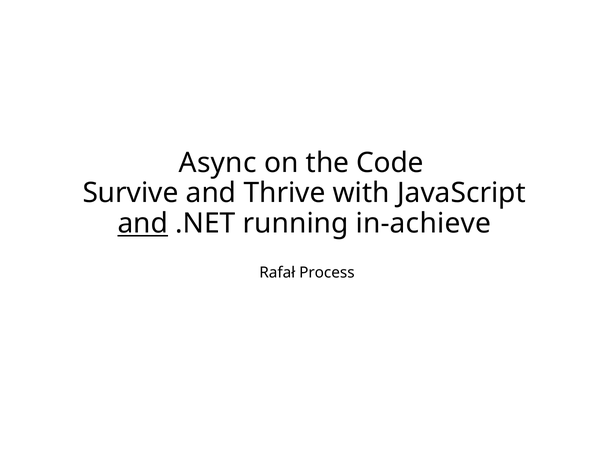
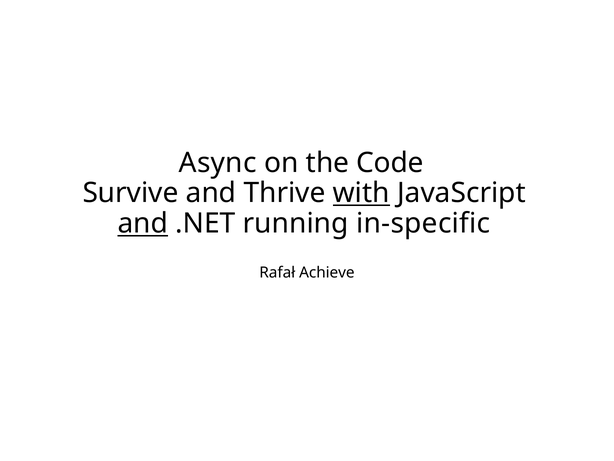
with underline: none -> present (361, 193)
in-achieve: in-achieve -> in-specific (423, 223)
Process: Process -> Achieve (327, 272)
